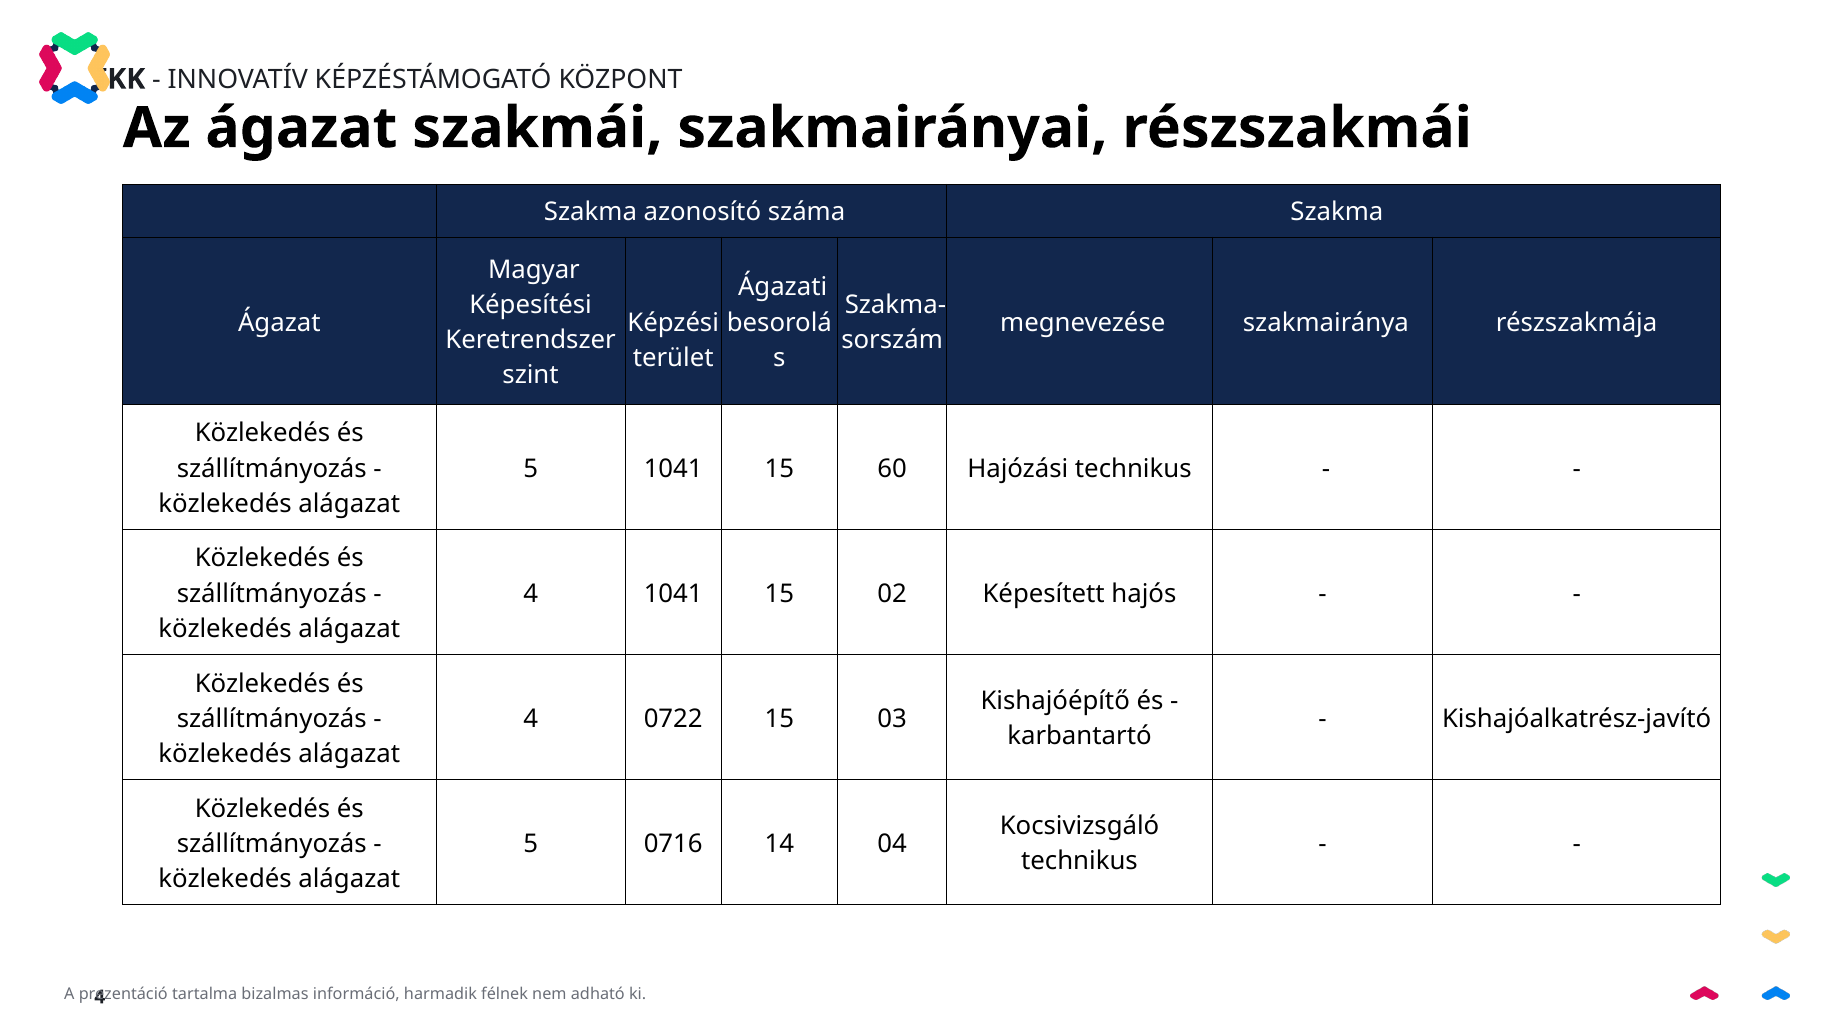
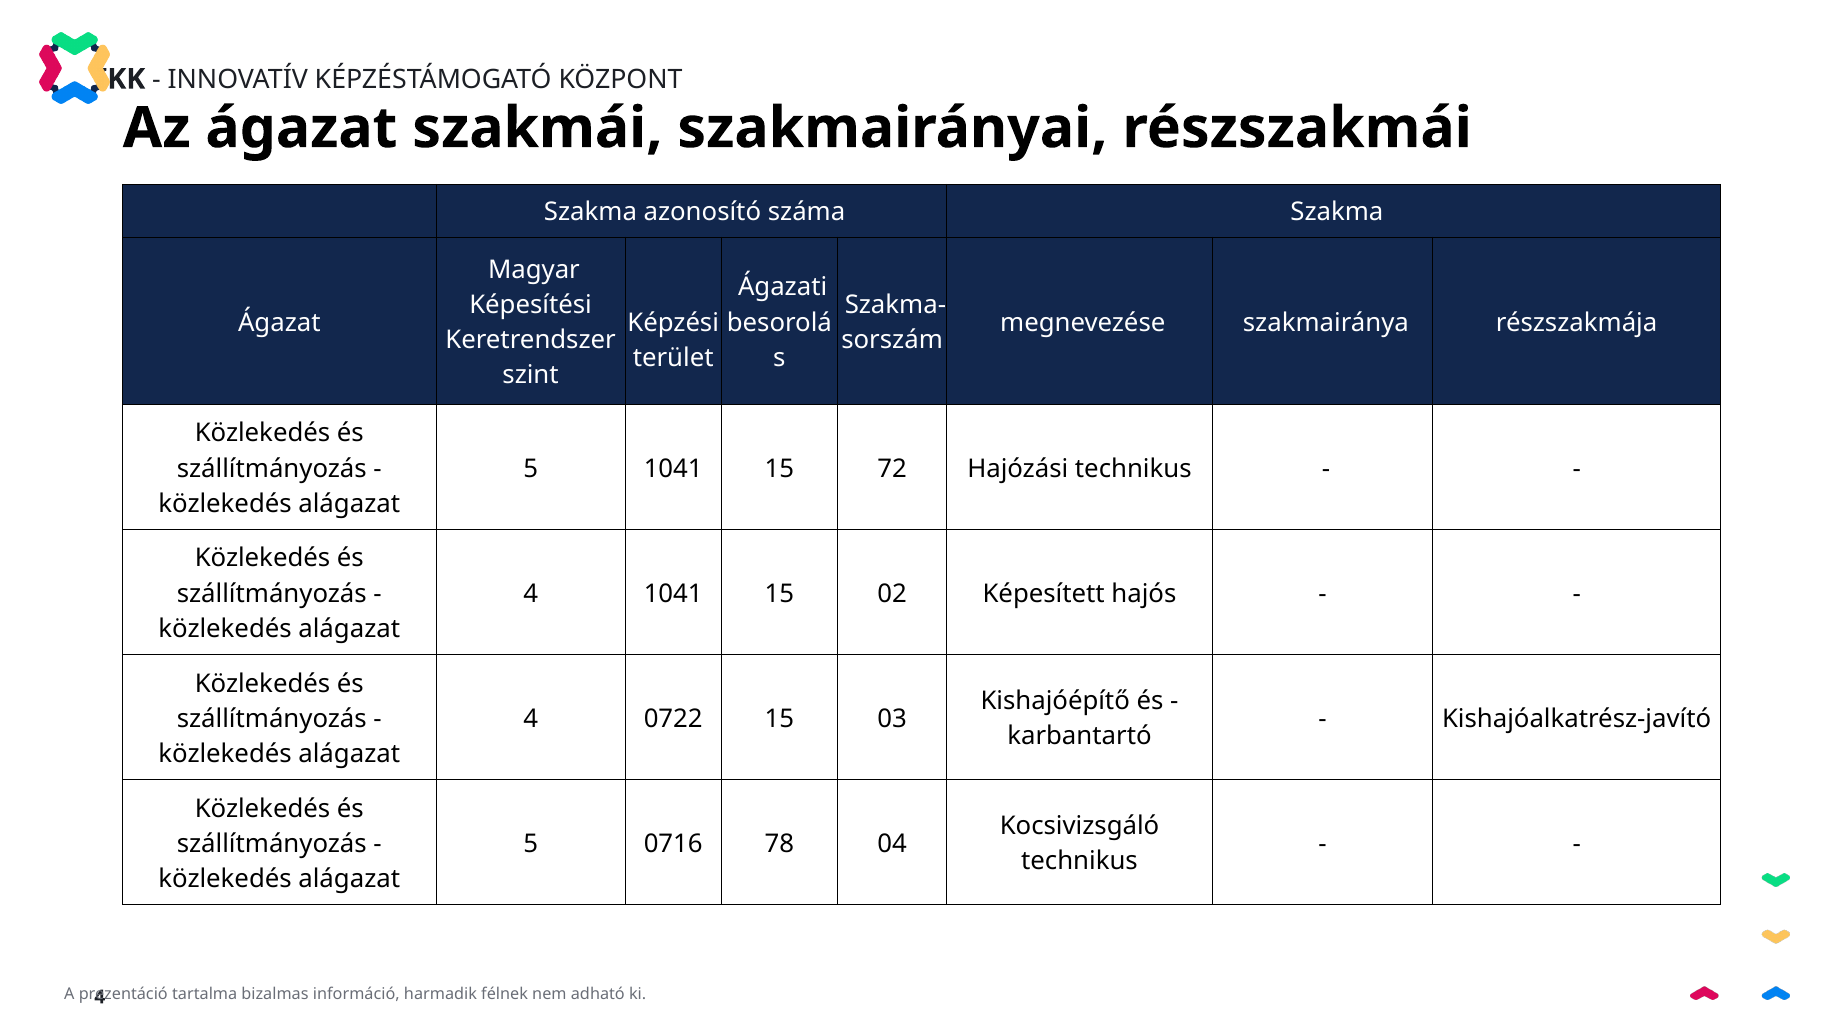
60: 60 -> 72 (892, 469)
14: 14 -> 78 (779, 844)
